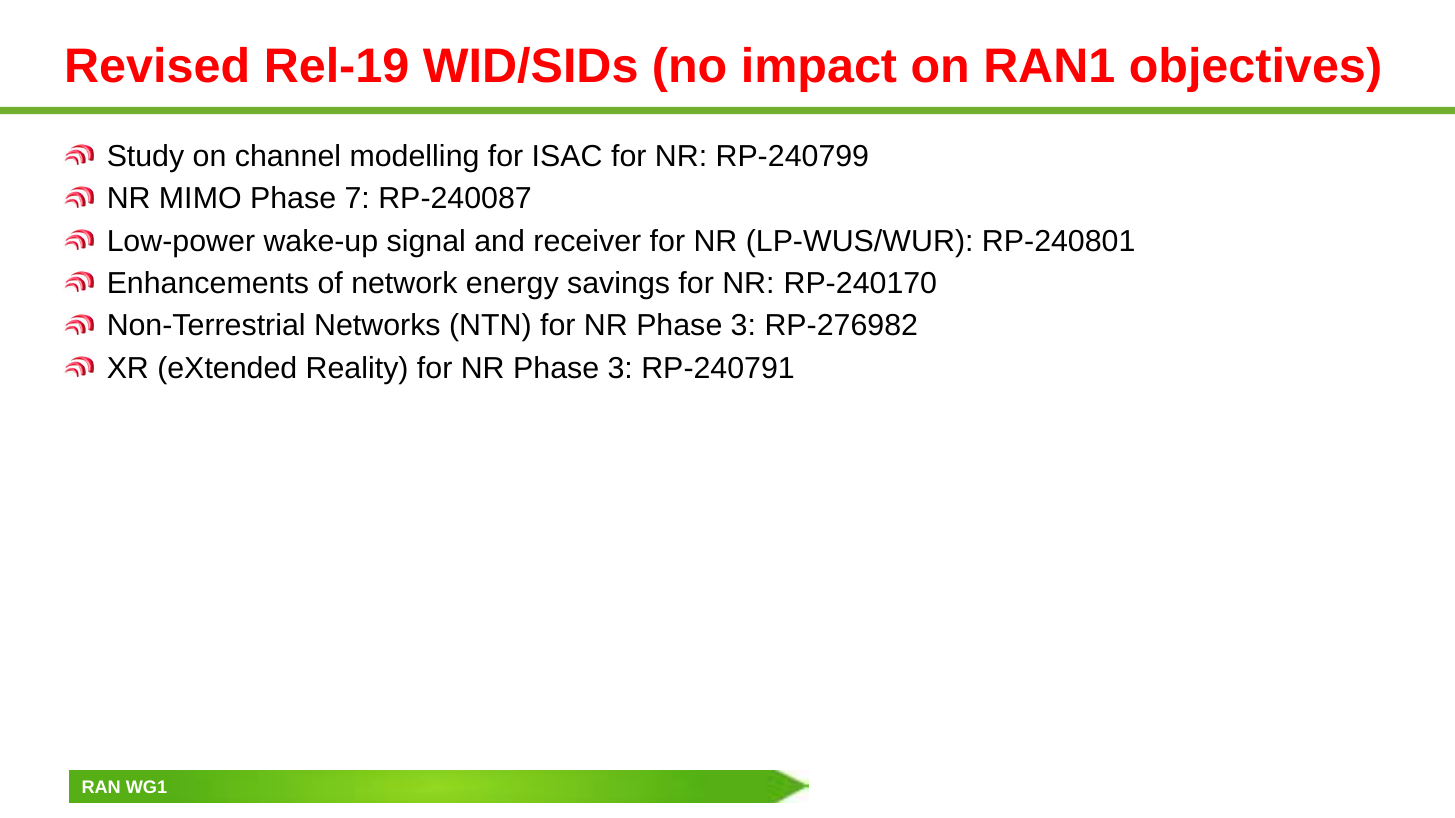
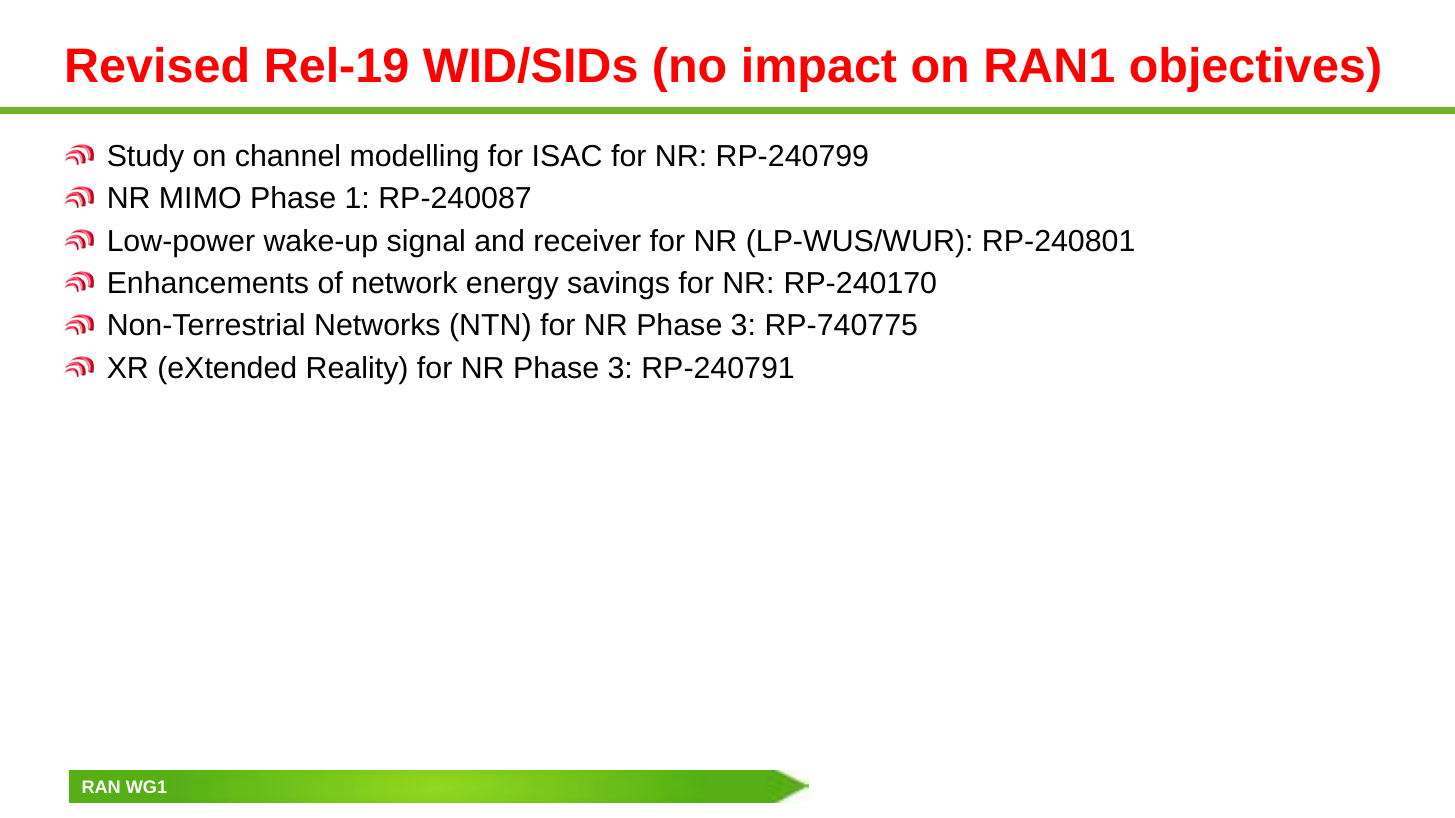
7: 7 -> 1 (357, 199)
RP‑276982: RP‑276982 -> RP‑740775 (841, 326)
